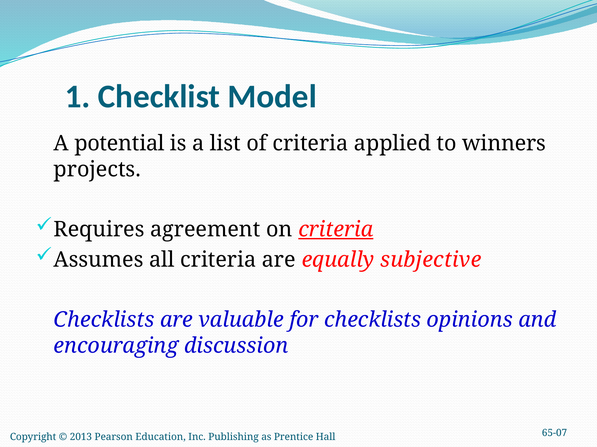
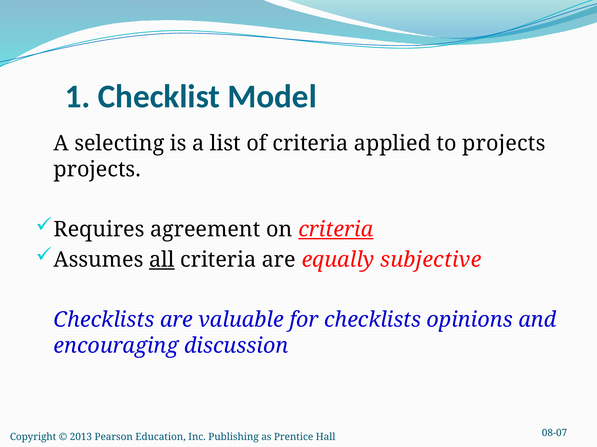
potential: potential -> selecting (119, 144)
to winners: winners -> projects (504, 144)
all underline: none -> present (162, 260)
65-07: 65-07 -> 08-07 (555, 434)
